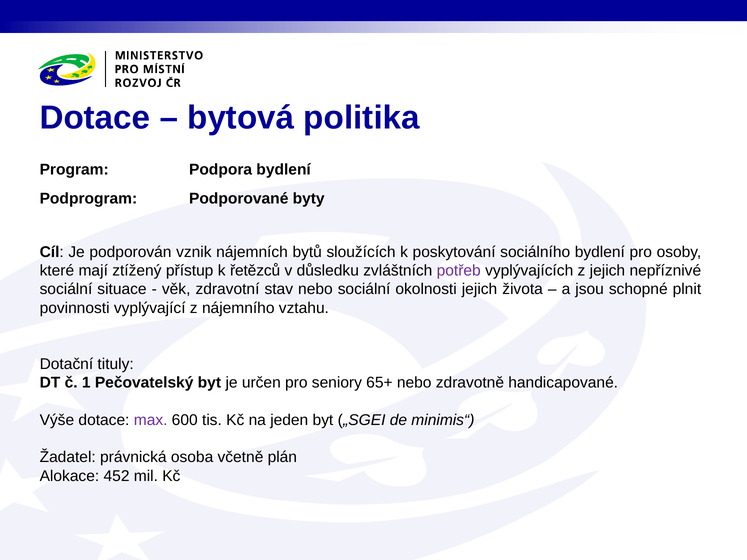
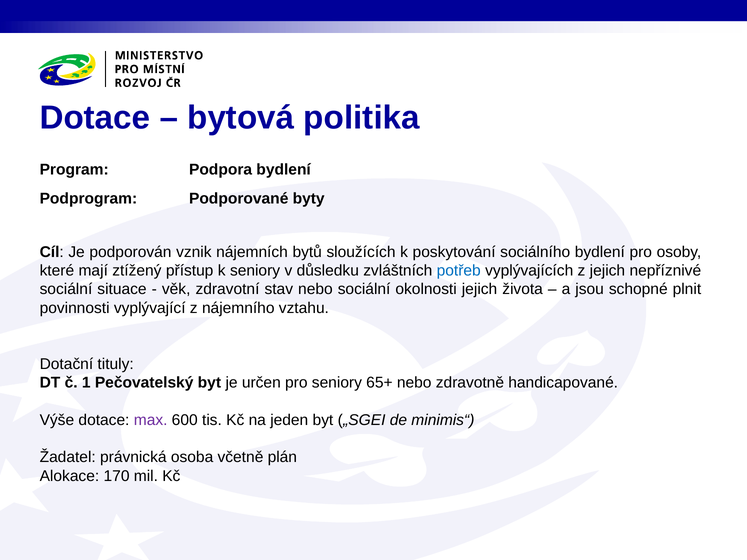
k řetězců: řetězců -> seniory (255, 271)
potřeb colour: purple -> blue (459, 271)
452: 452 -> 170 (117, 476)
